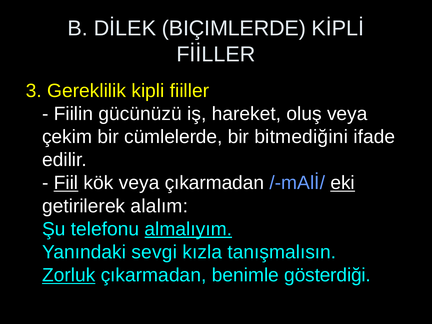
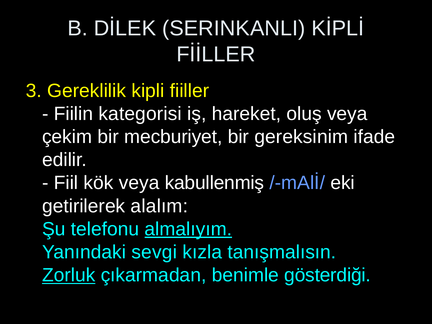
BIÇIMLERDE: BIÇIMLERDE -> SERINKANLI (234, 29)
gücünüzü: gücünüzü -> kategorisi (140, 114)
cümlelerde: cümlelerde -> mecburiyet (173, 137)
bitmediğini: bitmediğini -> gereksinim (301, 137)
Fiil underline: present -> none (66, 183)
veya çıkarmadan: çıkarmadan -> kabullenmiş (214, 183)
eki underline: present -> none (343, 183)
